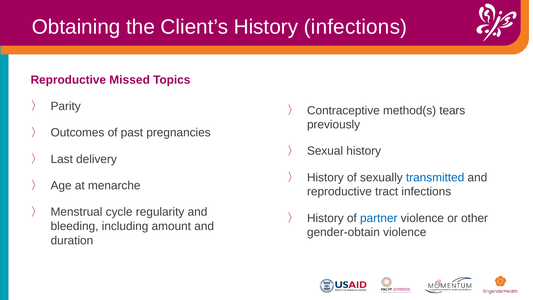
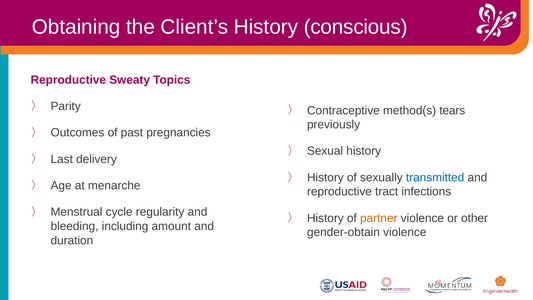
History infections: infections -> conscious (356, 27)
Missed: Missed -> Sweaty (130, 80)
partner colour: blue -> orange (379, 218)
